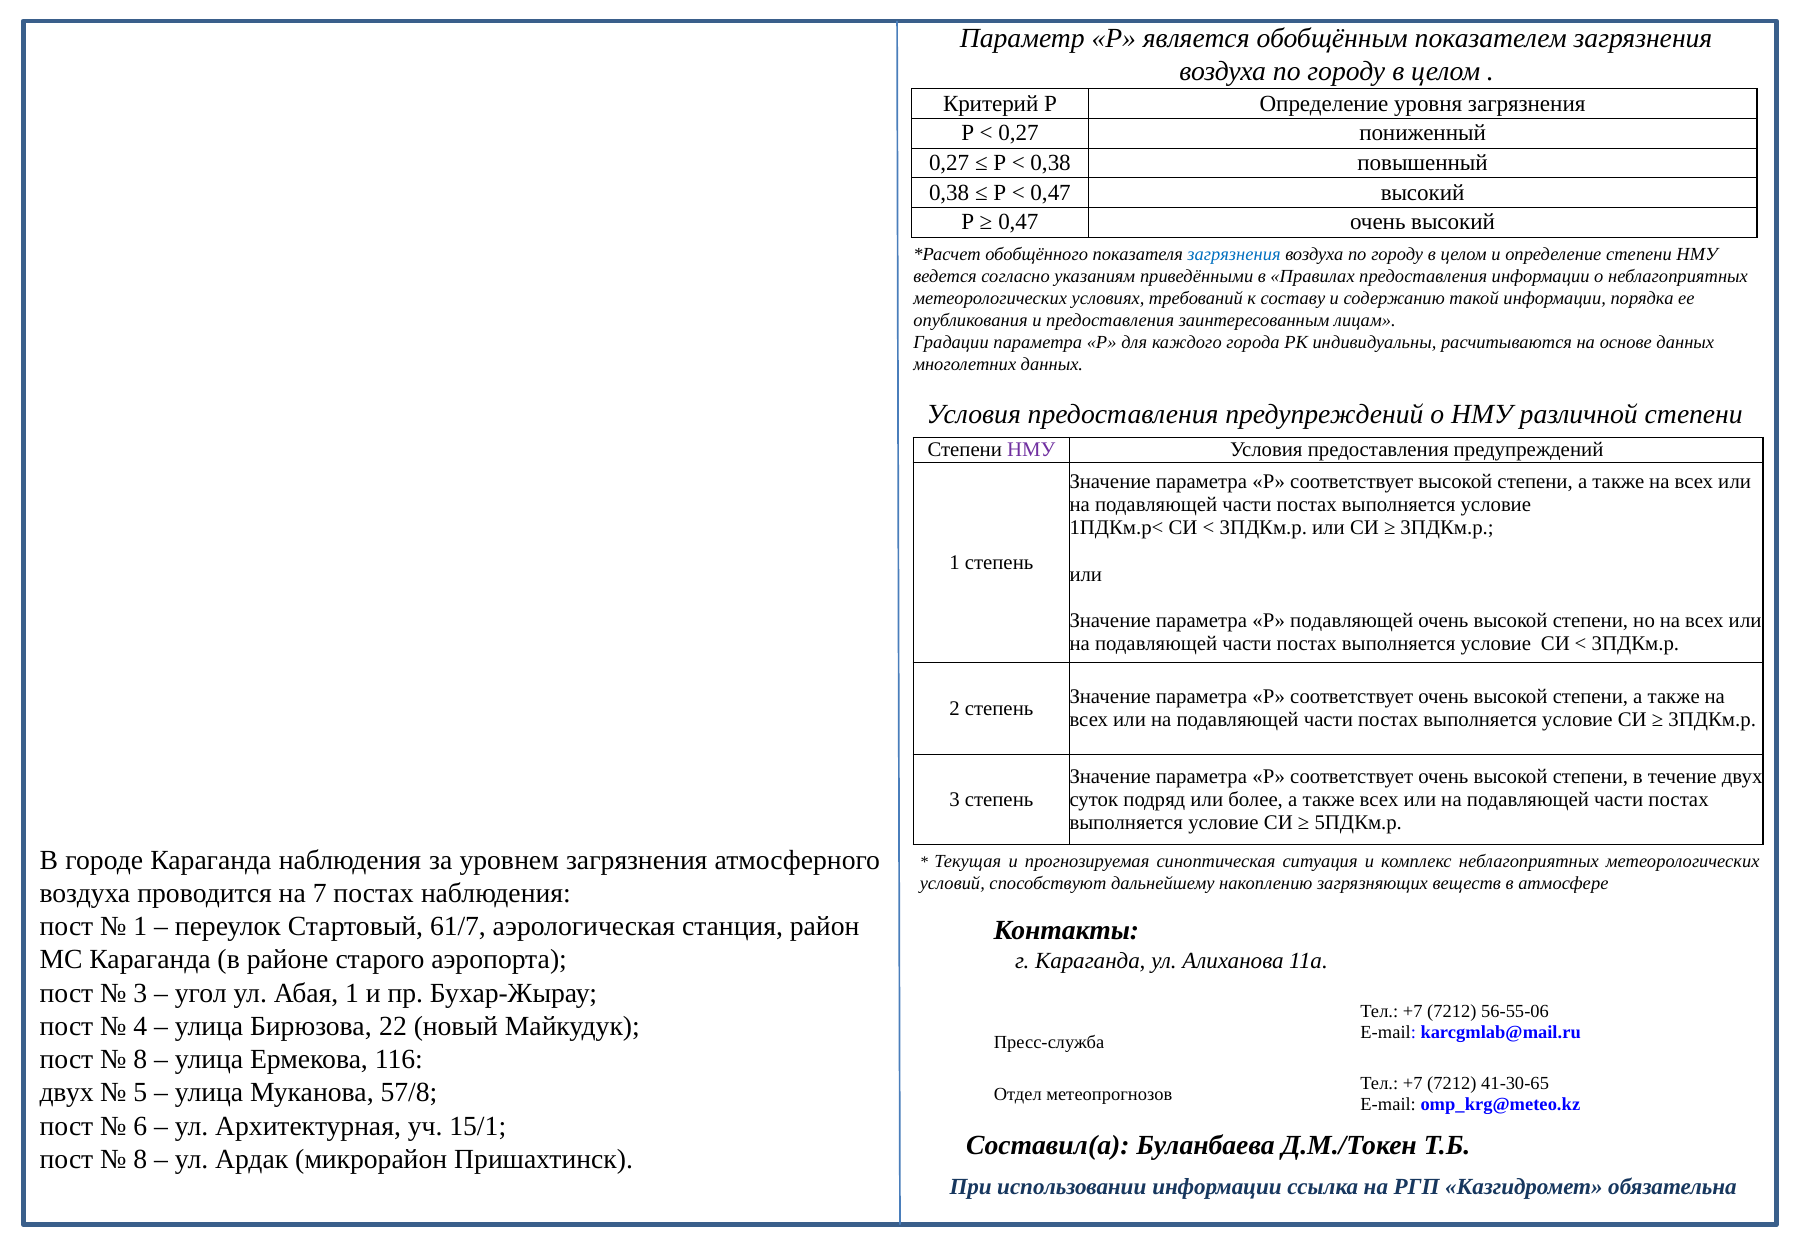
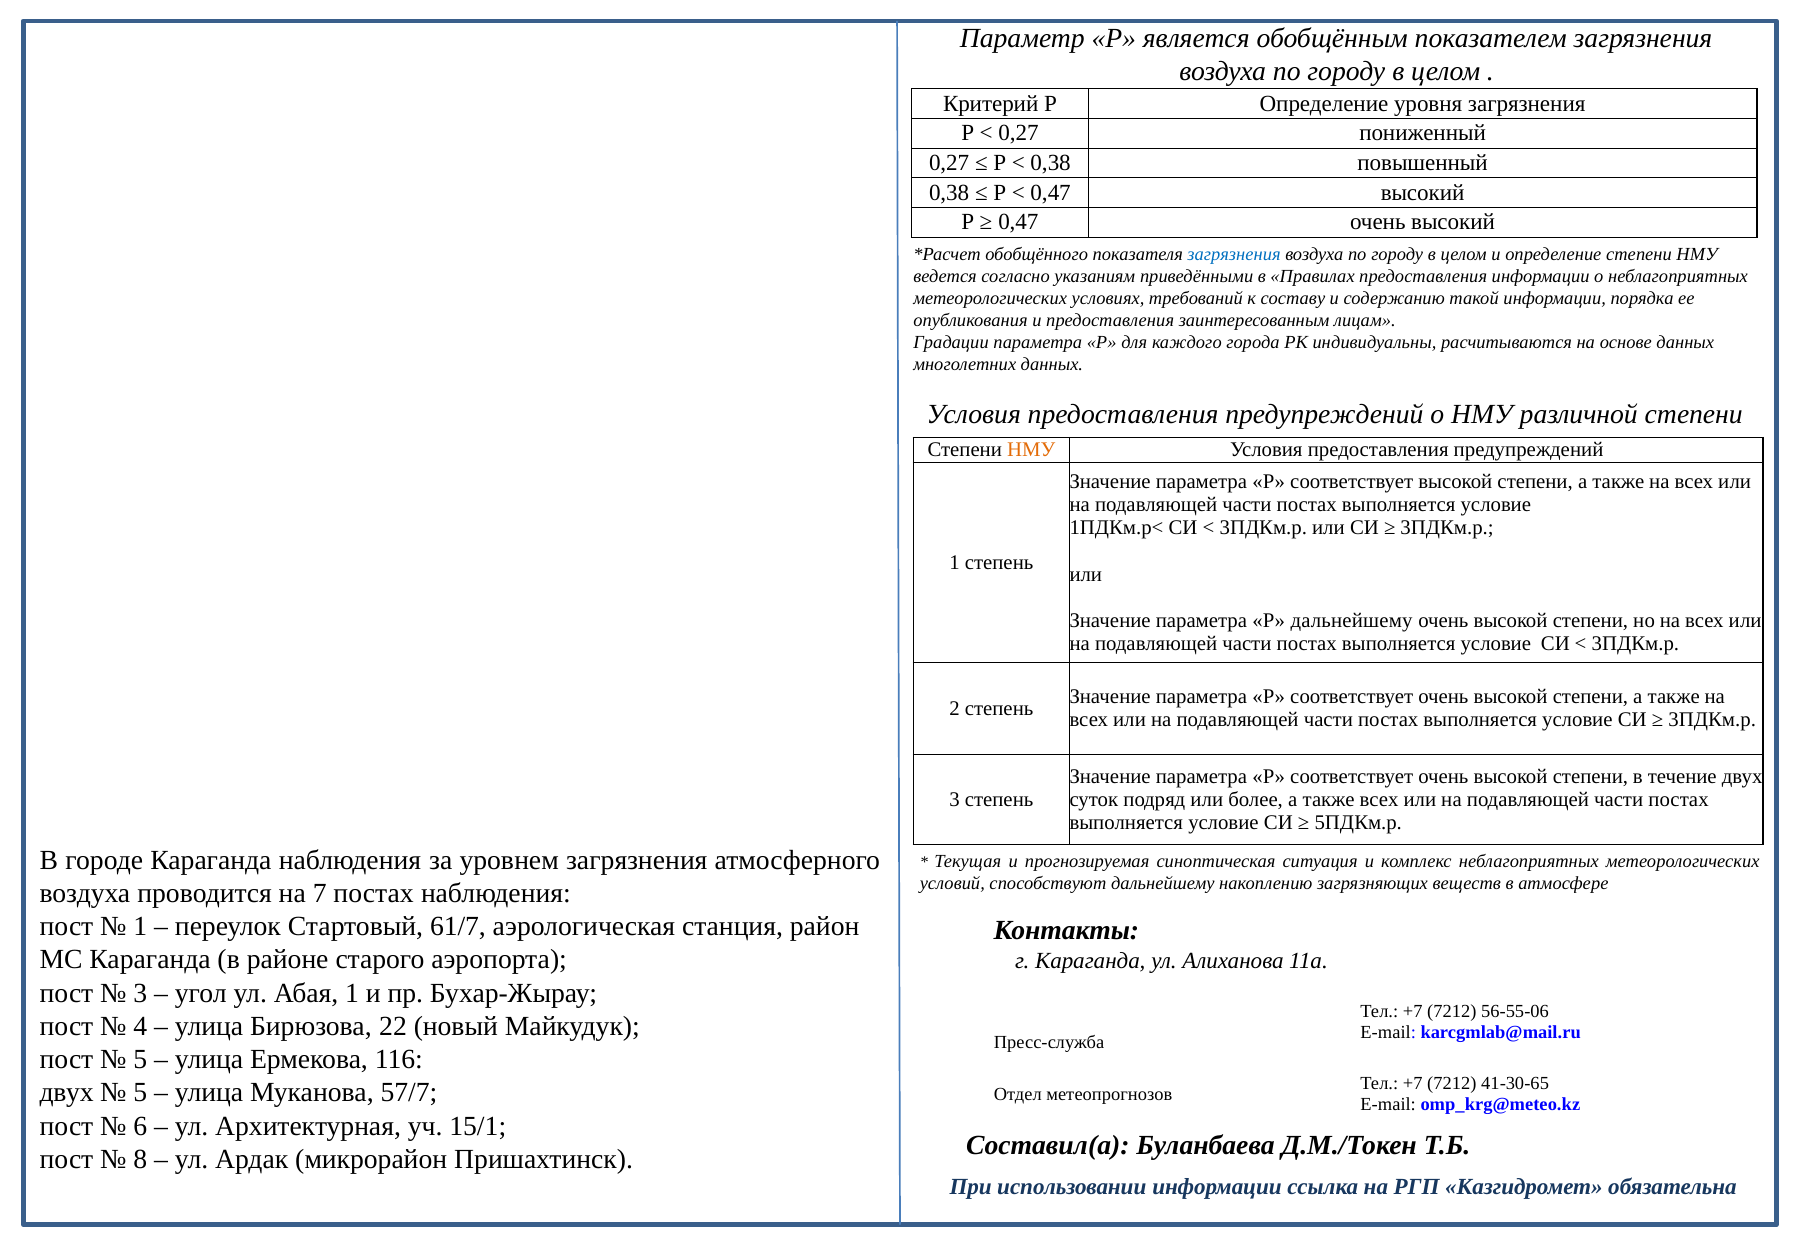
НМУ colour: purple -> orange (1031, 450)
Р подавляющей: подавляющей -> дальнейшему (1352, 620)
8: 8 -> 5 (140, 1060)
57/8: 57/8 -> 57/7 (409, 1093)
